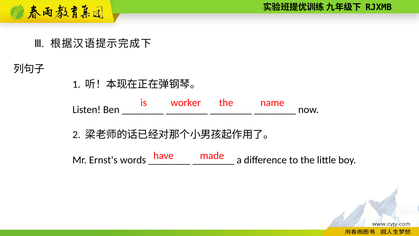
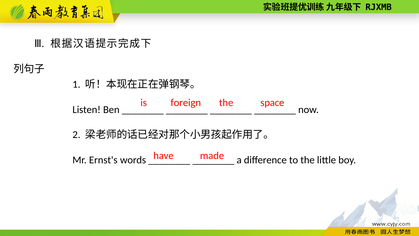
worker: worker -> foreign (186, 103)
name: name -> space (272, 103)
